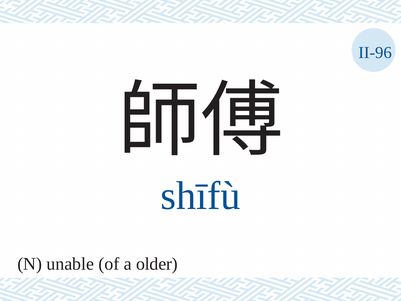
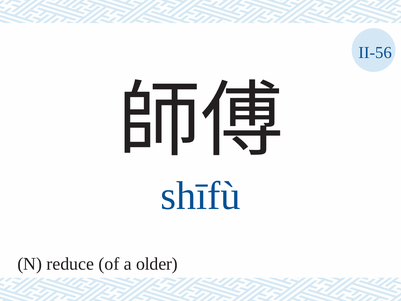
II-96: II-96 -> II-56 (375, 53)
unable: unable -> reduce (70, 264)
